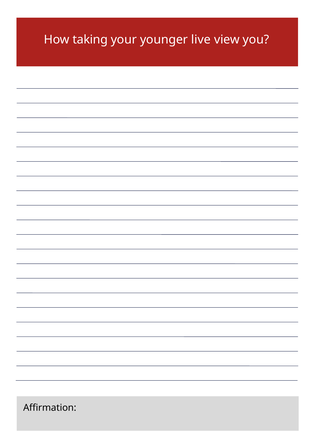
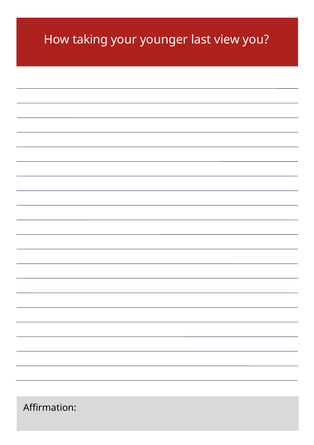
live: live -> last (201, 40)
